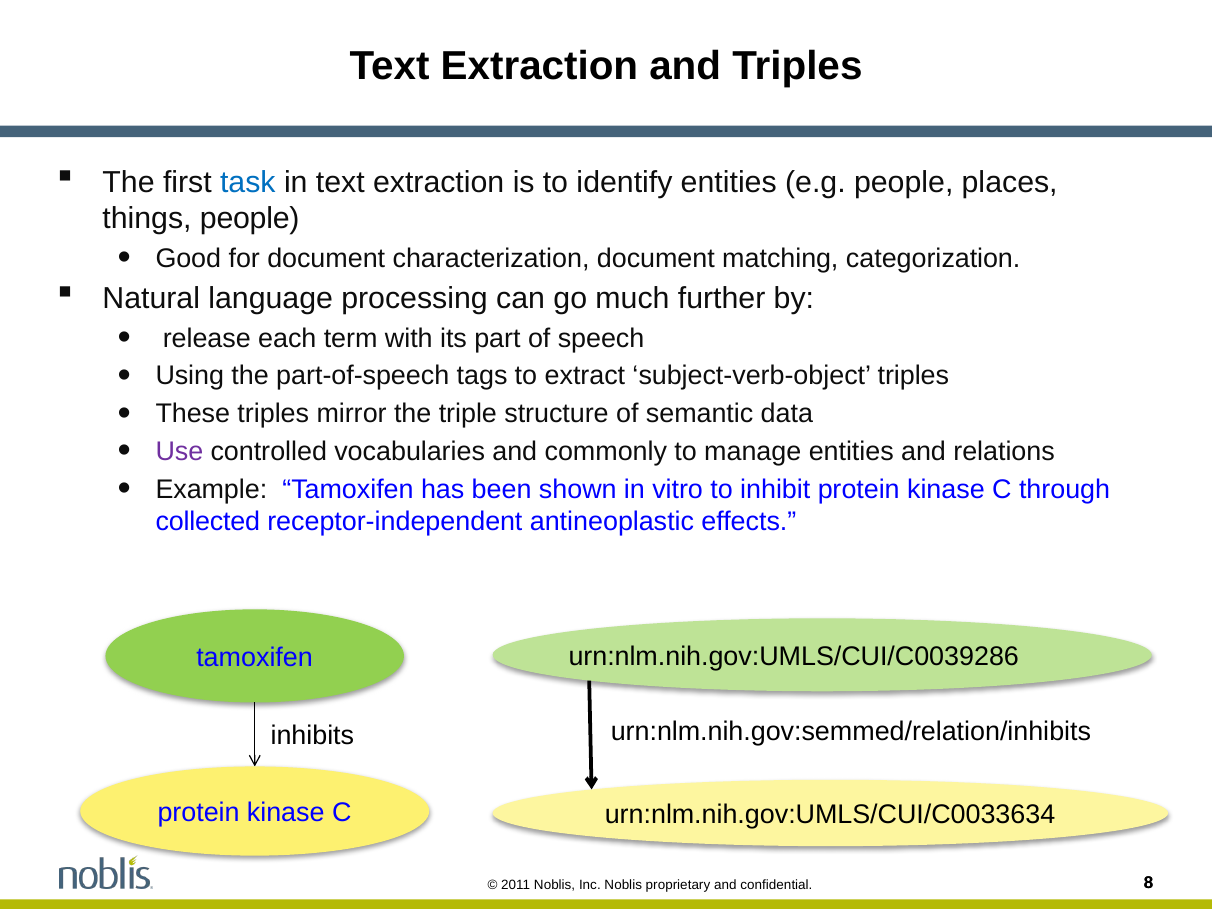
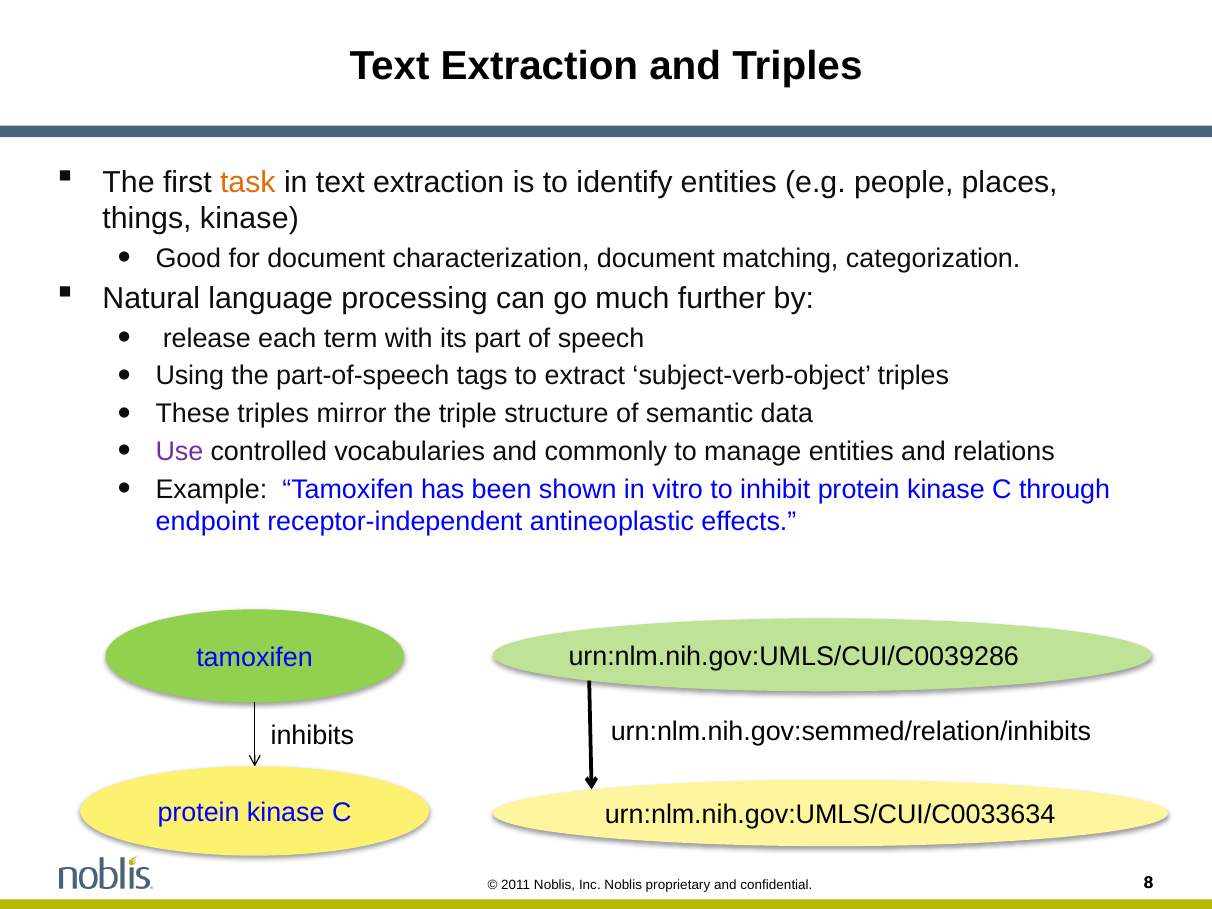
task colour: blue -> orange (248, 182)
things people: people -> kinase (249, 219)
collected: collected -> endpoint (208, 521)
